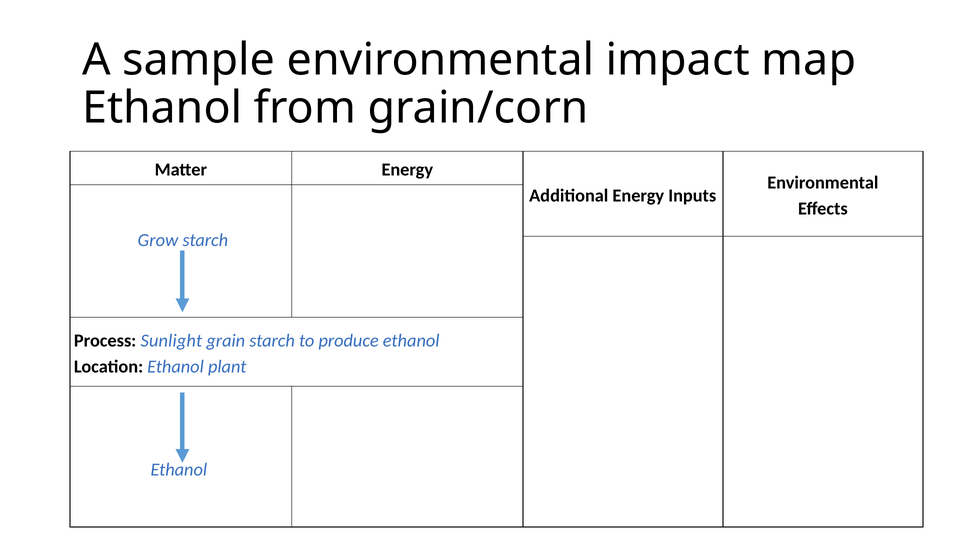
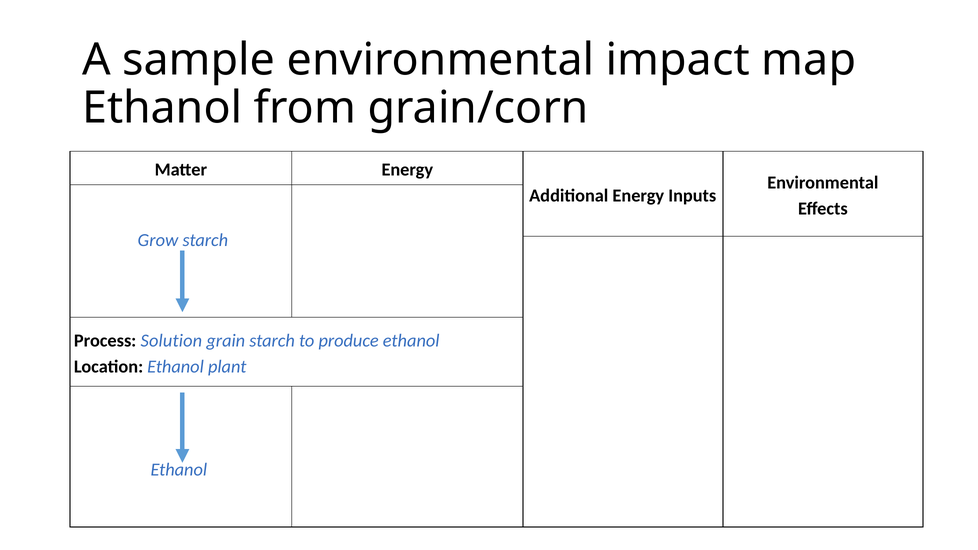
Sunlight: Sunlight -> Solution (171, 341)
